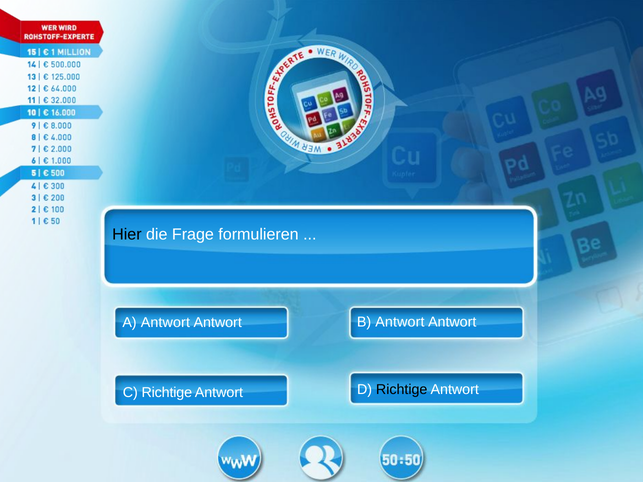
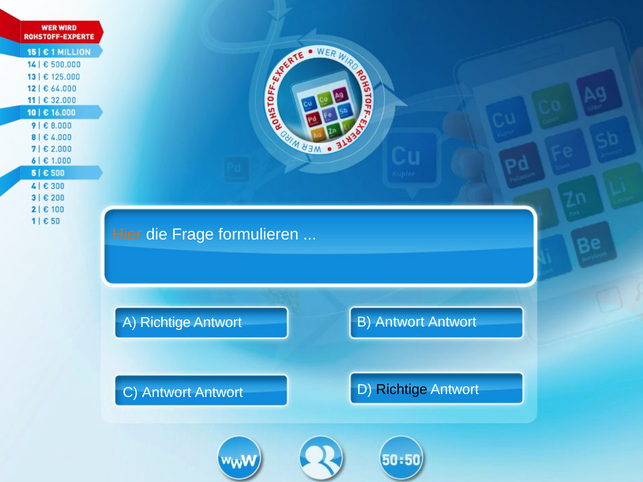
Hier colour: black -> orange (127, 234)
A Antwort: Antwort -> Richtige (166, 323)
C Richtige: Richtige -> Antwort (167, 393)
